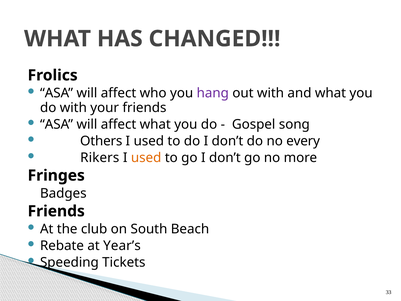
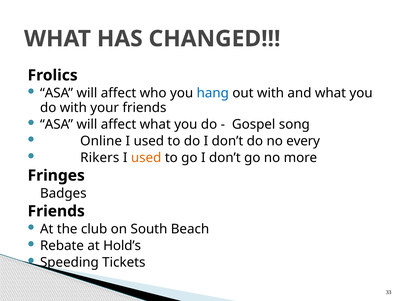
hang colour: purple -> blue (213, 93)
Others: Others -> Online (101, 141)
Year’s: Year’s -> Hold’s (122, 246)
